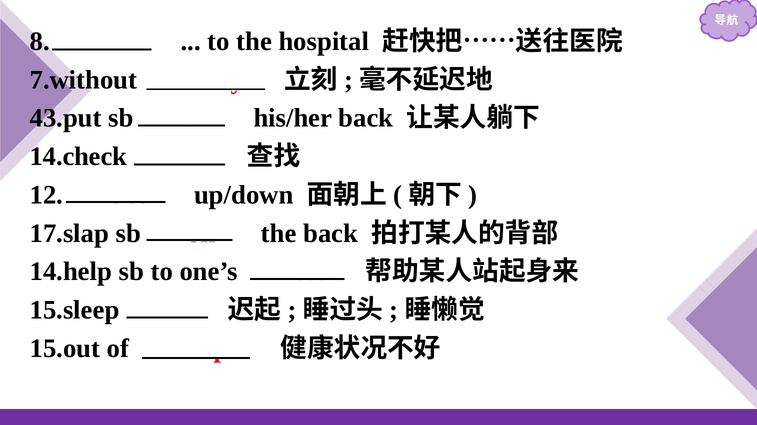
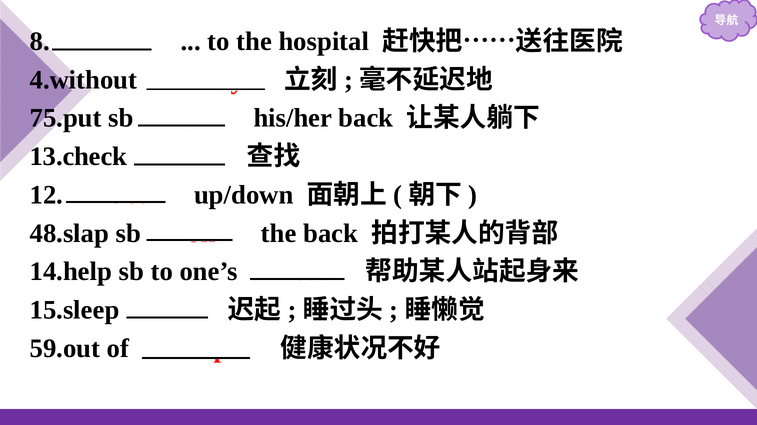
7.without: 7.without -> 4.without (83, 80)
43.put: 43.put -> 75.put (66, 118)
14.check: 14.check -> 13.check (78, 157)
17.slap: 17.slap -> 48.slap (69, 234)
15.out: 15.out -> 59.out (65, 349)
